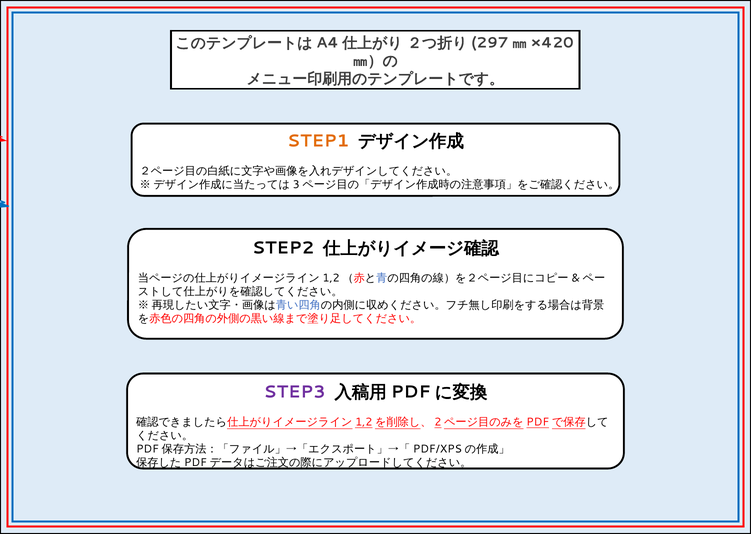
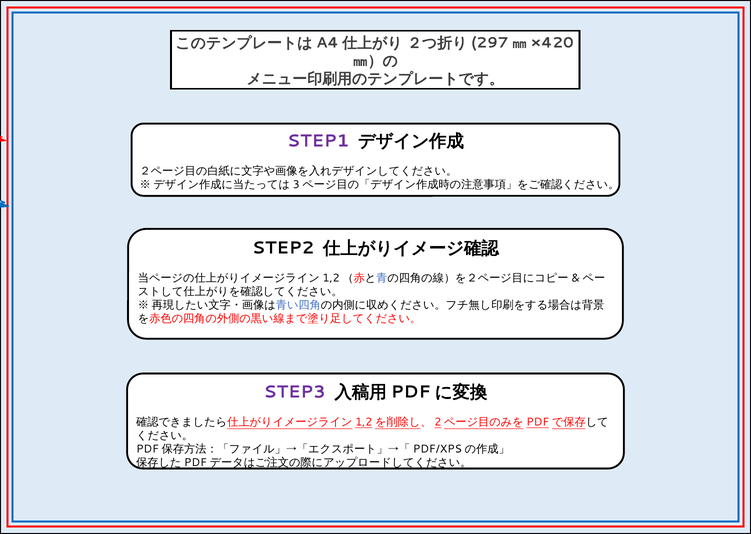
STEP1 colour: orange -> purple (318, 141)
